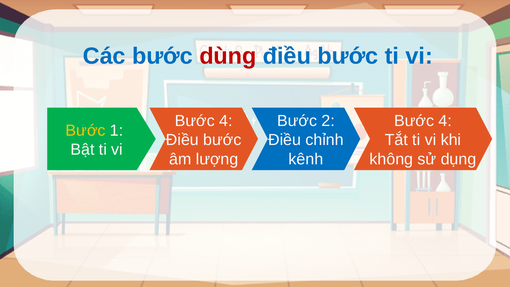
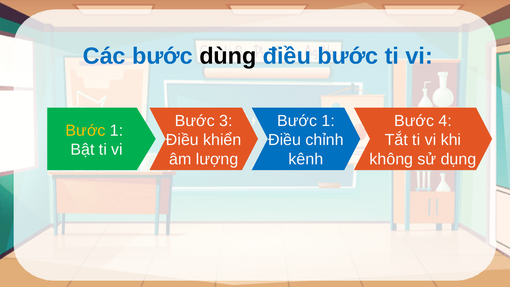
dùng colour: red -> black (228, 56)
4: 4 -> 3 (226, 121)
2: 2 -> 1 (328, 121)
bước: bước -> khiển (222, 140)
